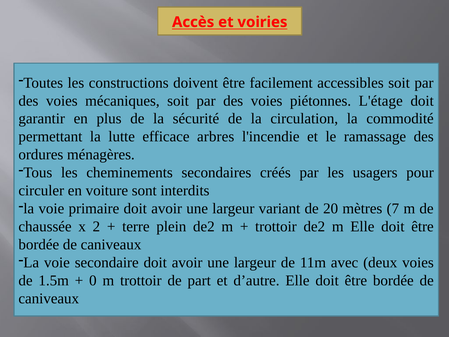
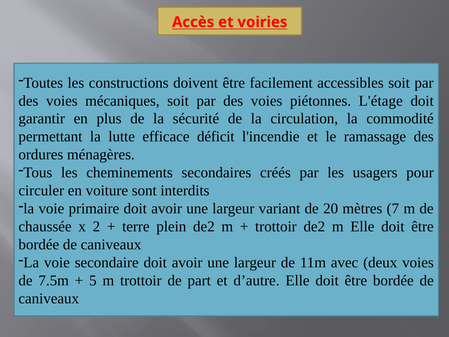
arbres: arbres -> déficit (216, 137)
1.5m: 1.5m -> 7.5m (54, 280)
0: 0 -> 5 (93, 280)
